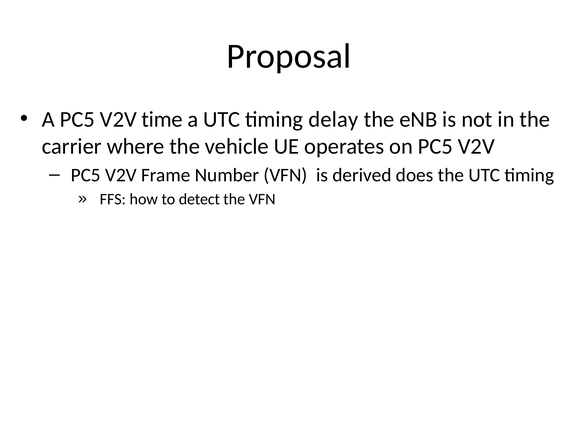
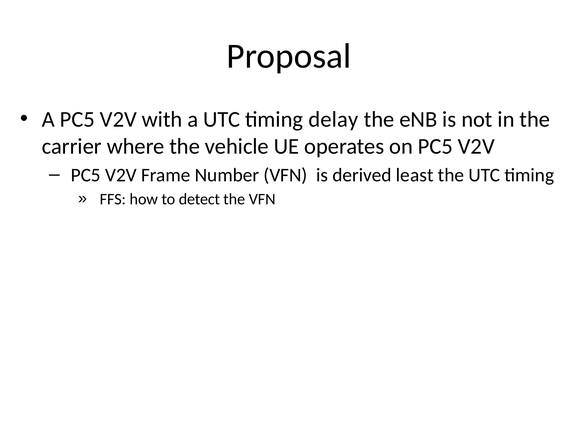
time: time -> with (162, 119)
does: does -> least (415, 175)
